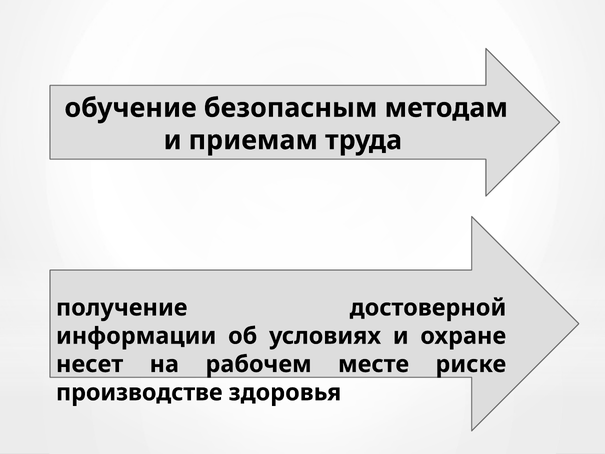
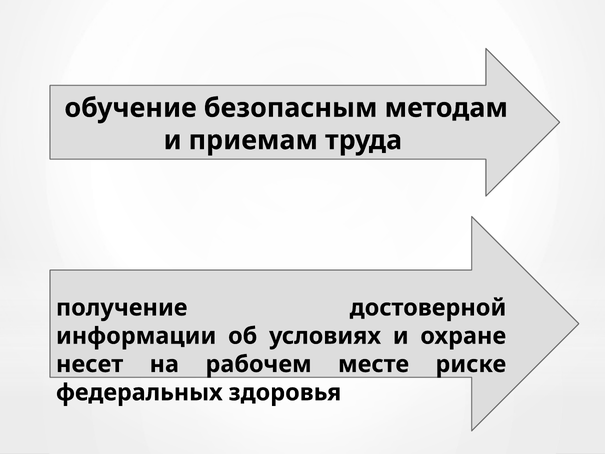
производстве: производстве -> федеральных (139, 392)
